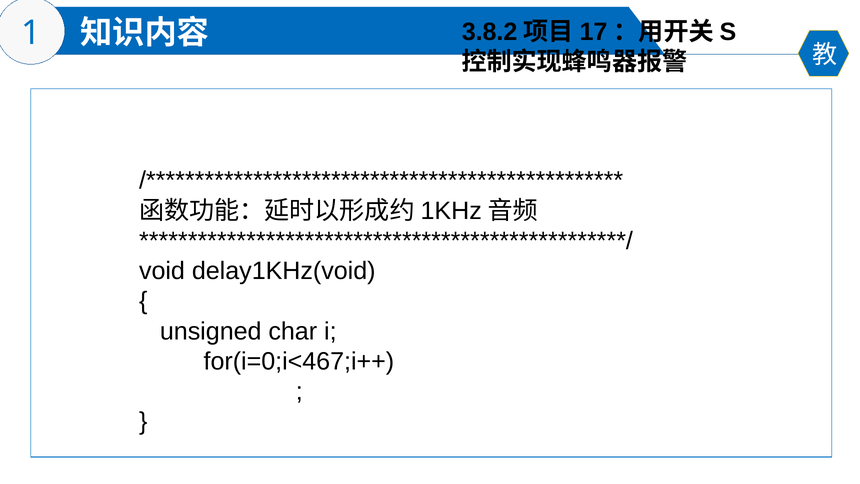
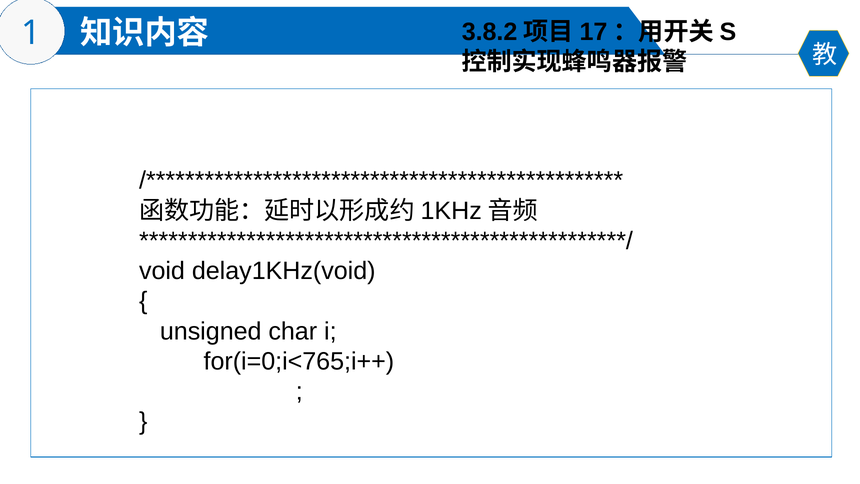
for(i=0;i<467;i++: for(i=0;i<467;i++ -> for(i=0;i<765;i++ (299, 361)
